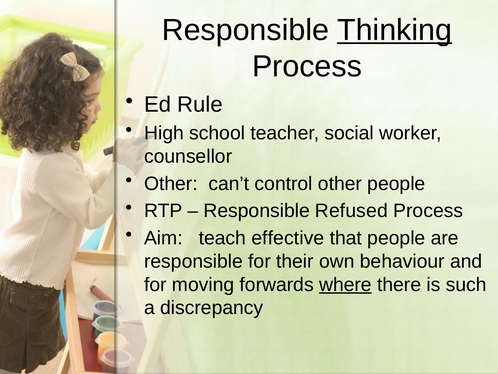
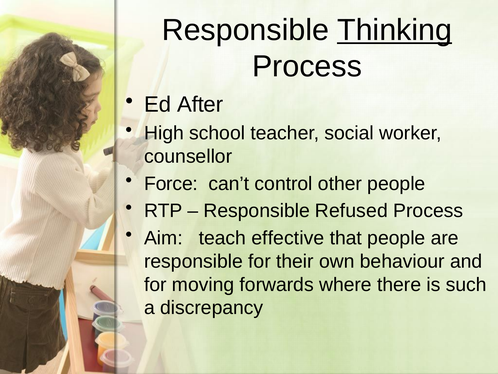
Rule: Rule -> After (200, 104)
Other: Other -> Force (171, 183)
where underline: present -> none (345, 284)
